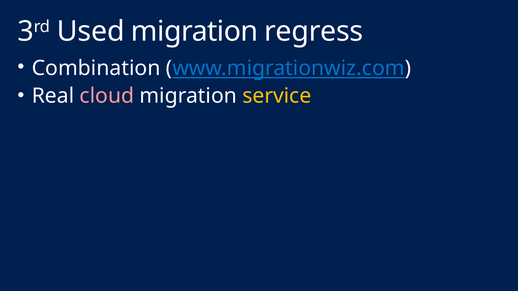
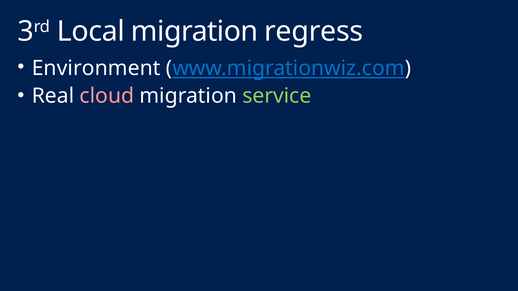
Used: Used -> Local (91, 31)
Combination: Combination -> Environment (96, 68)
service colour: yellow -> light green (277, 96)
